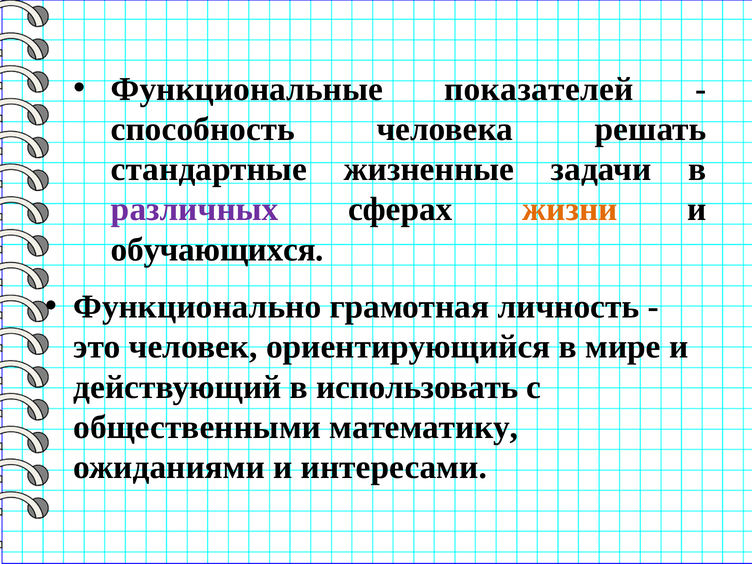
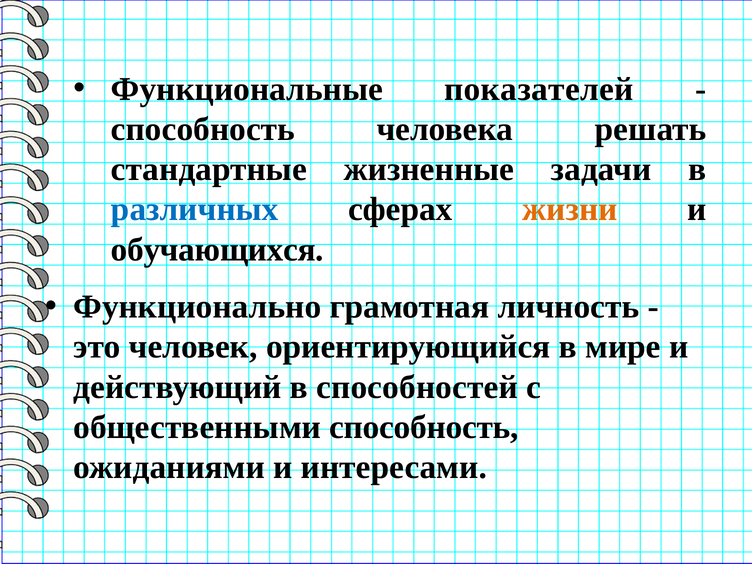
различных colour: purple -> blue (195, 209)
использовать: использовать -> способностей (417, 387)
общественными математику: математику -> способность (424, 427)
